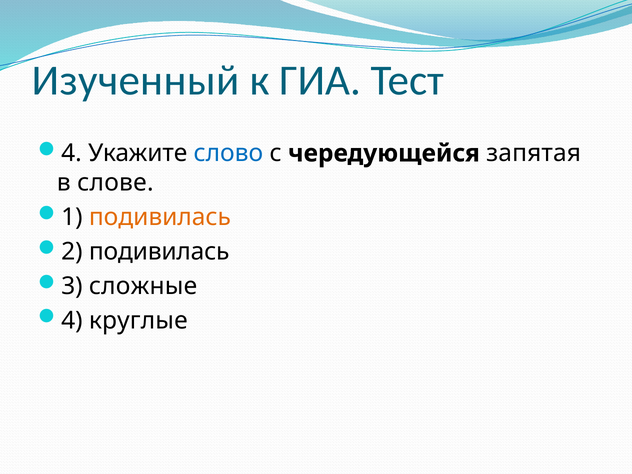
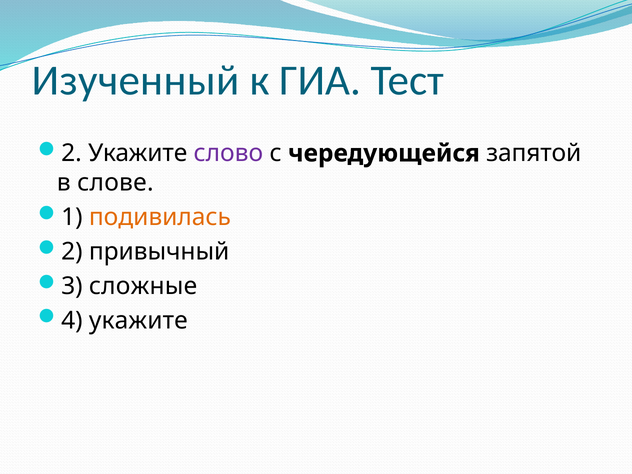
4: 4 -> 2 (71, 153)
слово colour: blue -> purple (228, 153)
запятая: запятая -> запятой (534, 153)
2 подивилась: подивилась -> привычный (159, 252)
4 круглые: круглые -> укажите (138, 321)
